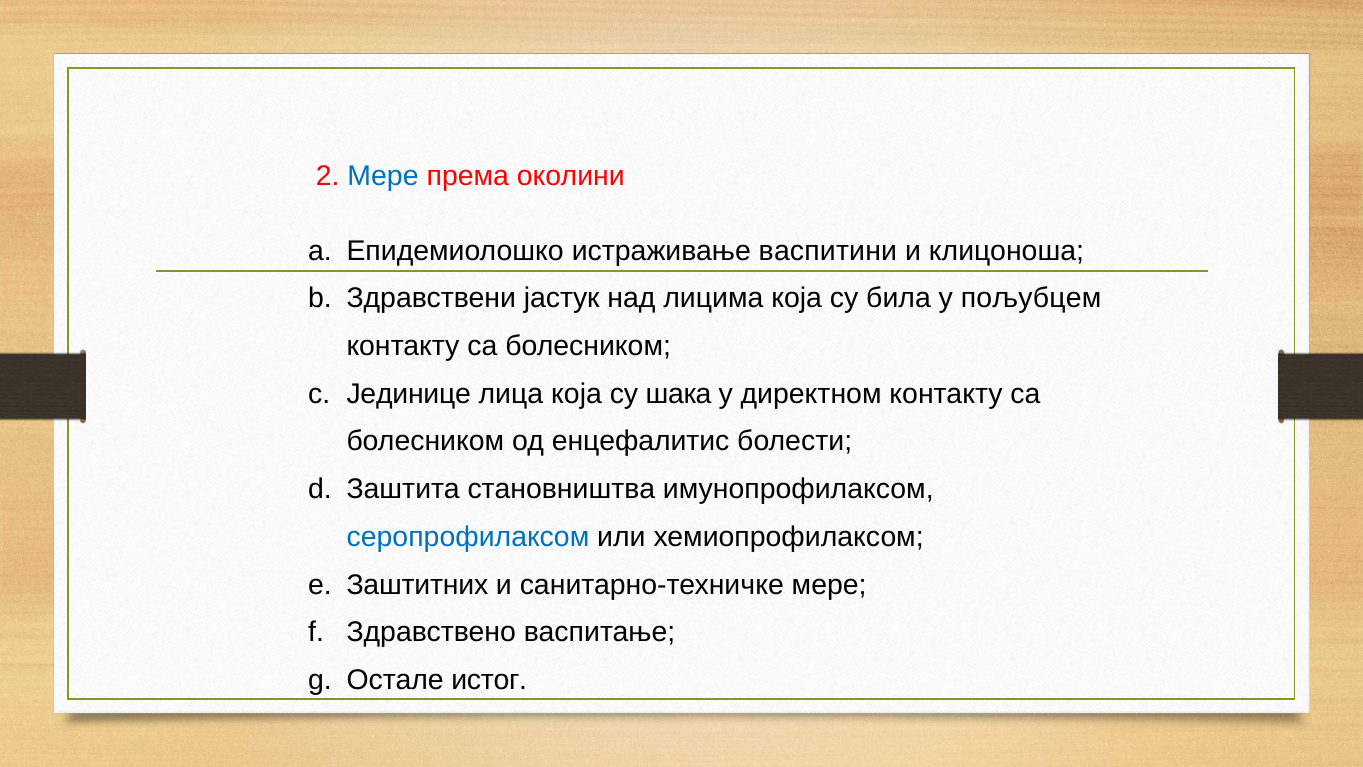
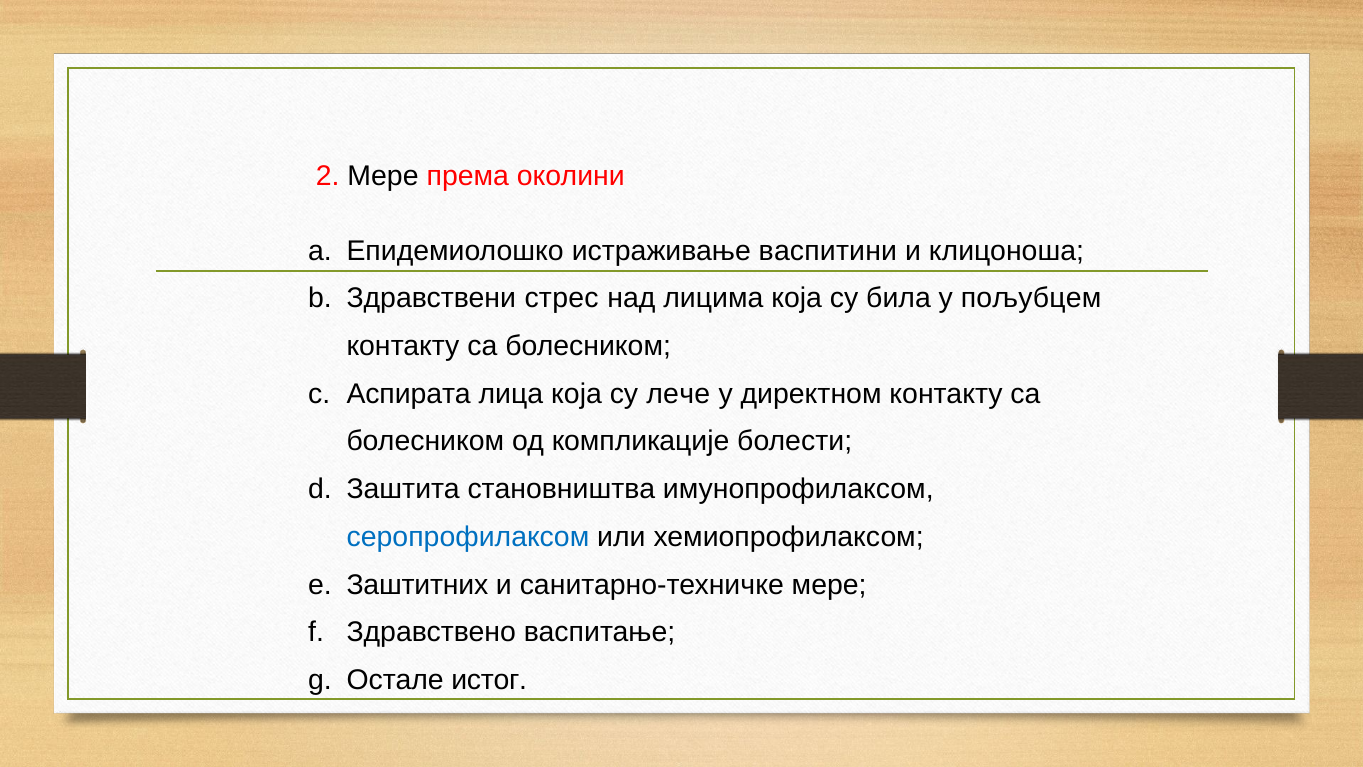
Мере colour: blue -> black (383, 176)
јастук: јастук -> стрес (562, 298)
Јединице: Јединице -> Аспирата (409, 394)
шака: шака -> лече (678, 394)
енцефалитис: енцефалитис -> компликације (641, 441)
